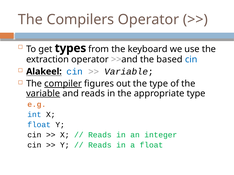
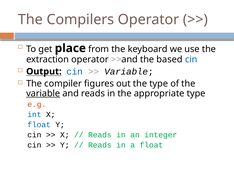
types: types -> place (70, 48)
Alakeel: Alakeel -> Output (44, 72)
compiler underline: present -> none (63, 84)
